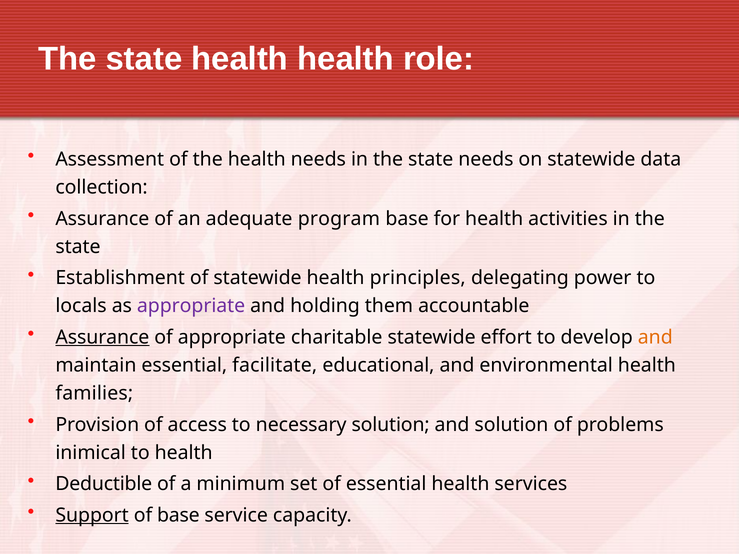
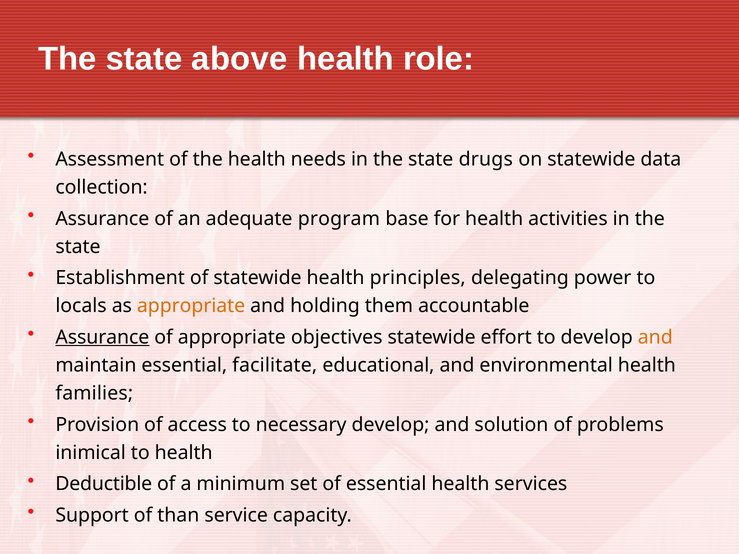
state health: health -> above (240, 59)
state needs: needs -> drugs (486, 159)
appropriate colour: purple -> orange (191, 306)
charitable: charitable -> objectives (337, 337)
necessary solution: solution -> develop (391, 425)
Support underline: present -> none (92, 515)
of base: base -> than (178, 515)
